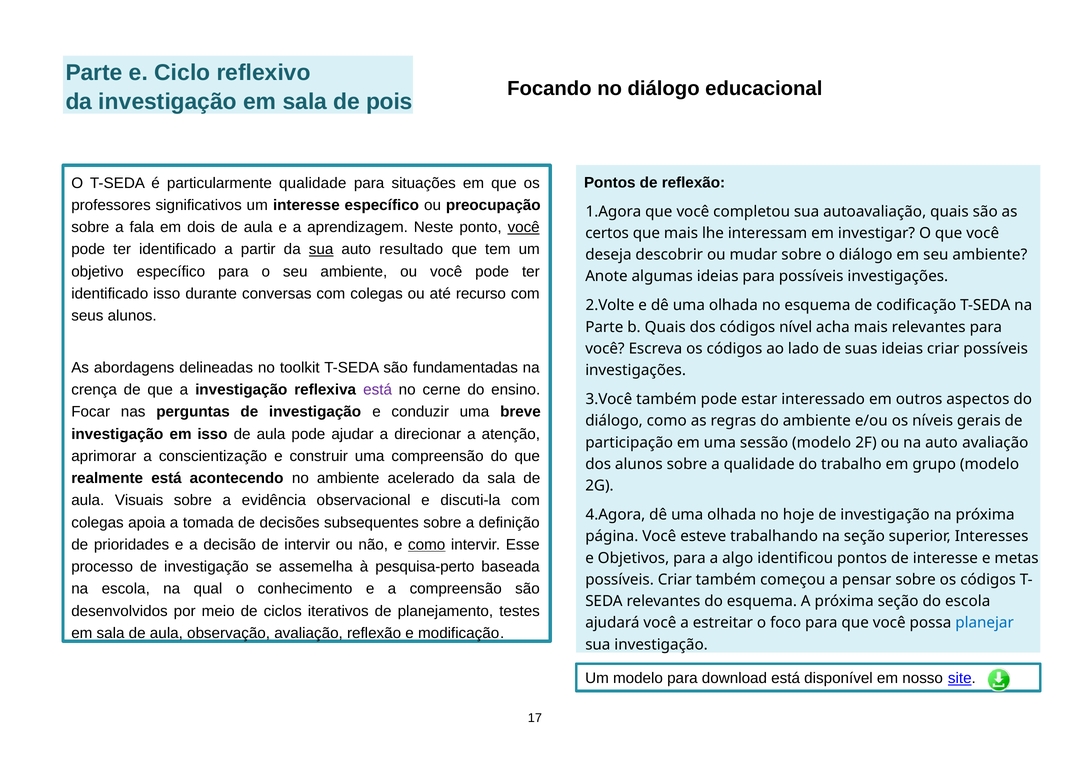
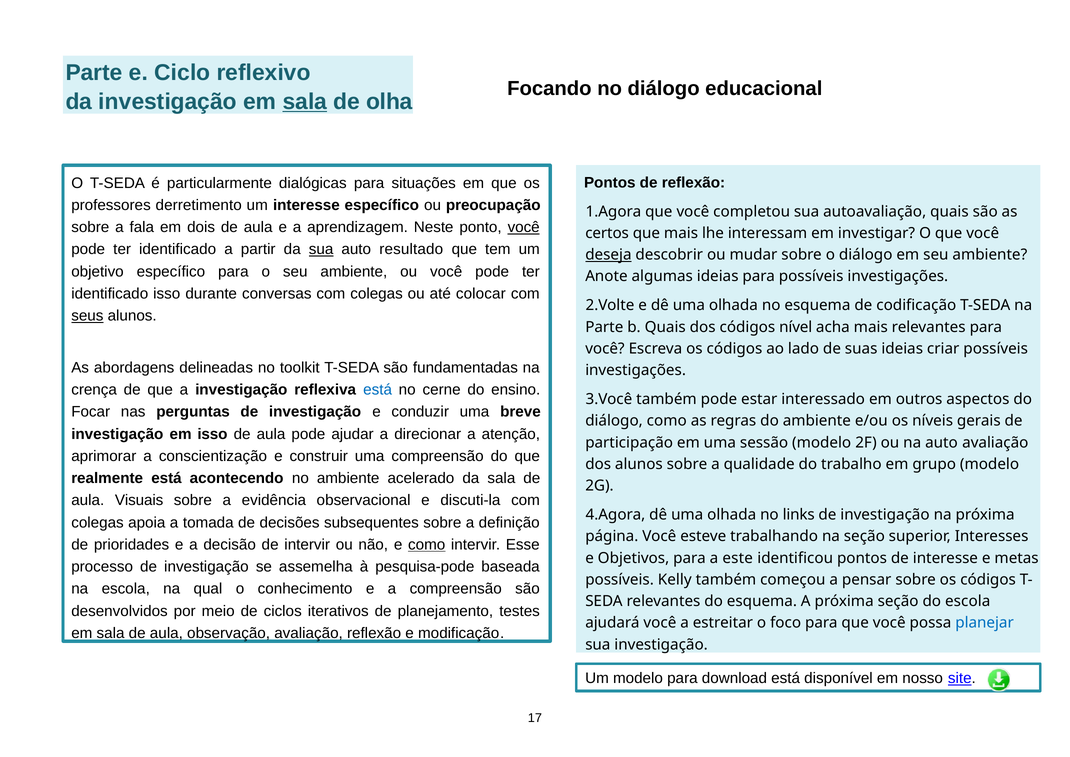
sala underline: none -> present (305, 102)
pois: pois -> olha (389, 102)
particularmente qualidade: qualidade -> dialógicas (313, 183)
significativos: significativos -> derretimento (199, 205)
deseja underline: none -> present (608, 255)
recurso: recurso -> colocar (481, 294)
seus underline: none -> present (87, 316)
está colour: purple -> blue (378, 390)
hoje: hoje -> links (799, 515)
algo: algo -> este (738, 558)
pesquisa-perto: pesquisa-perto -> pesquisa-pode (425, 567)
possíveis Criar: Criar -> Kelly (675, 579)
